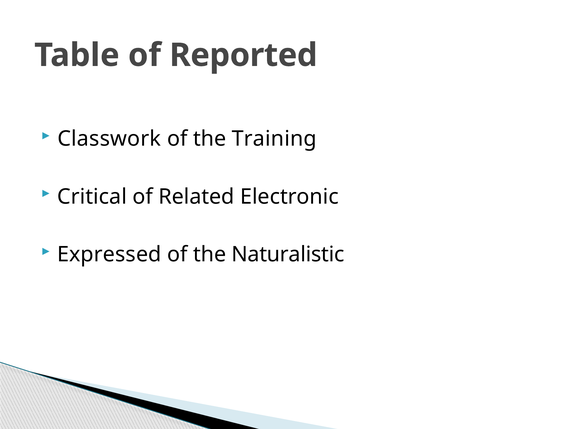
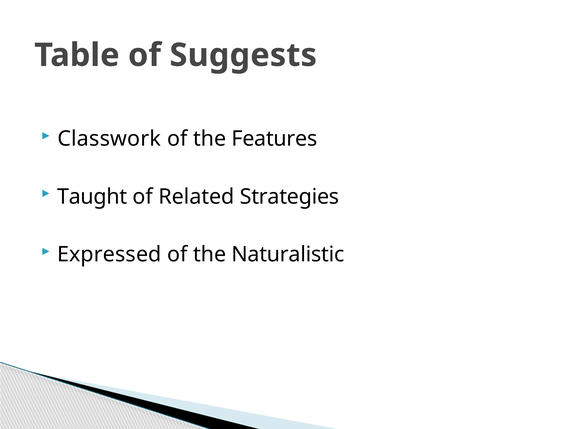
Reported: Reported -> Suggests (243, 55)
Training: Training -> Features (274, 139)
Critical: Critical -> Taught (92, 197)
Electronic: Electronic -> Strategies (290, 197)
